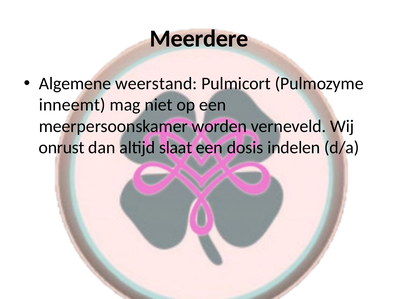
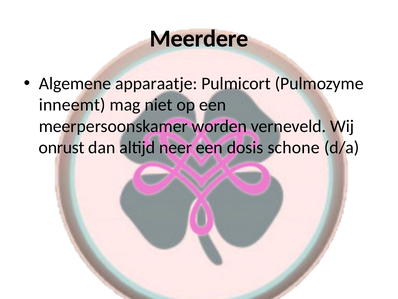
weerstand: weerstand -> apparaatje (156, 83)
slaat: slaat -> neer (176, 147)
indelen: indelen -> schone (294, 147)
